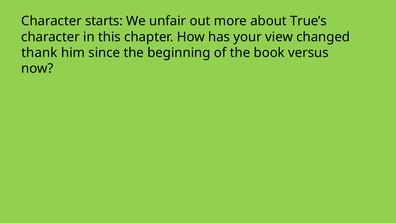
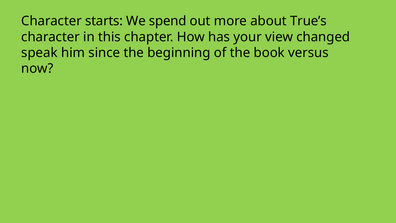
unfair: unfair -> spend (168, 21)
thank: thank -> speak (39, 53)
